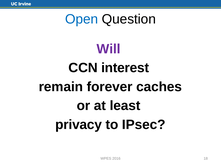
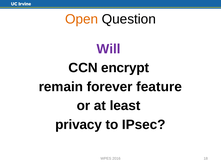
Open colour: blue -> orange (82, 19)
interest: interest -> encrypt (125, 68)
caches: caches -> feature (159, 87)
